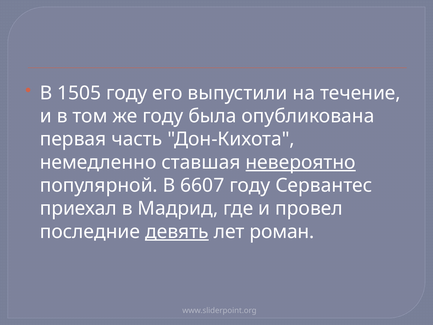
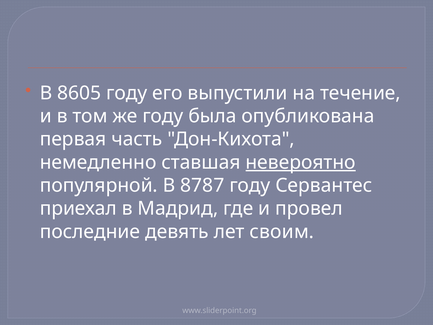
1505: 1505 -> 8605 (79, 93)
6607: 6607 -> 8787 (202, 185)
девять underline: present -> none (177, 232)
роман: роман -> своим (282, 232)
